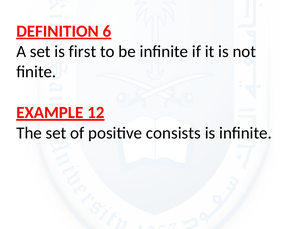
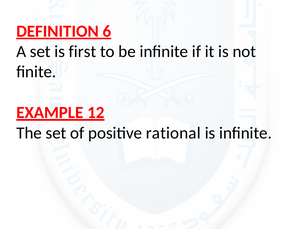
consists: consists -> rational (173, 133)
